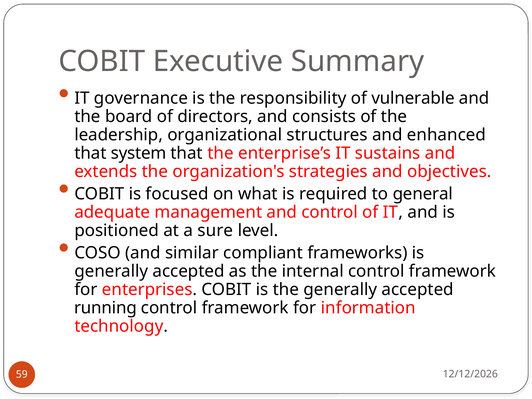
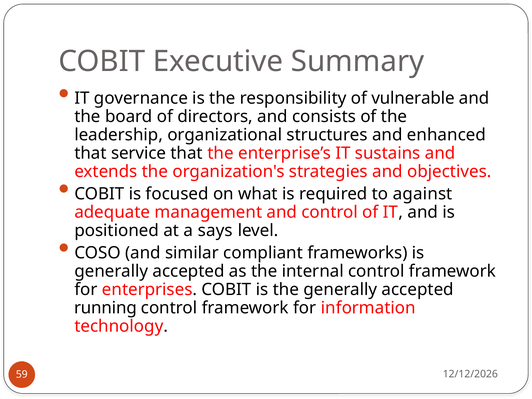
system: system -> service (139, 153)
general: general -> against (423, 194)
sure: sure -> says (215, 231)
